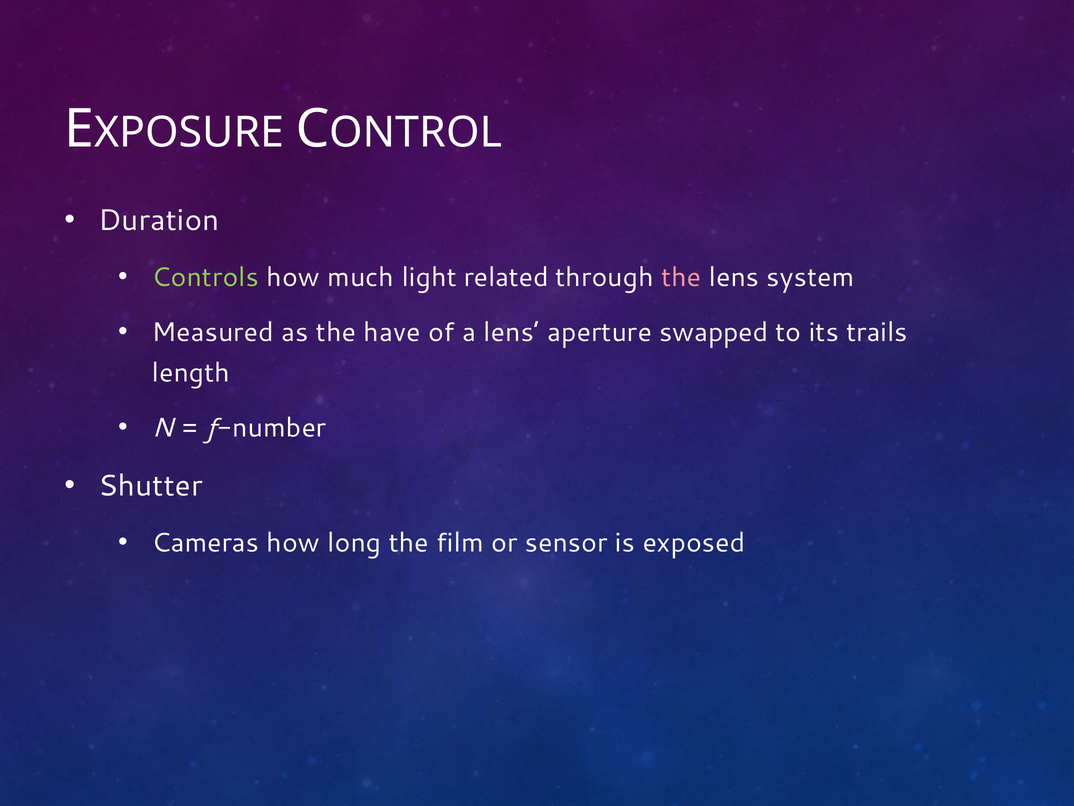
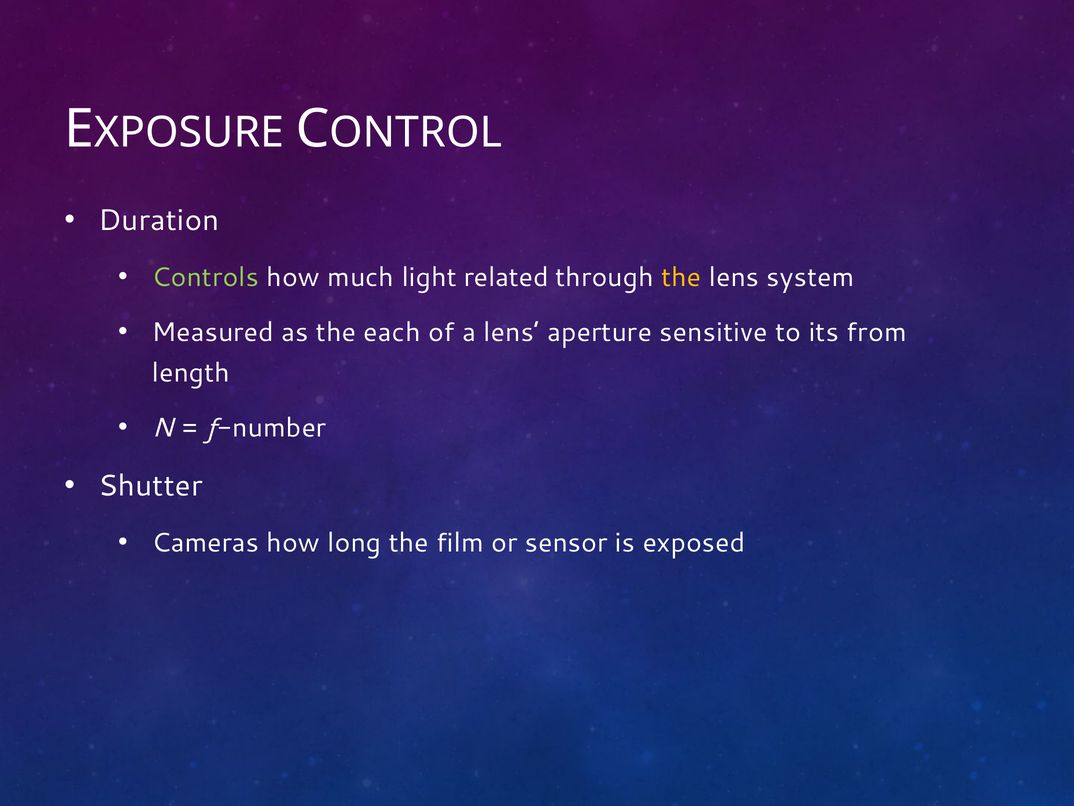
the colour: pink -> yellow (681, 277)
have: have -> each (392, 332)
swapped: swapped -> sensitive (714, 332)
trails: trails -> from (877, 332)
